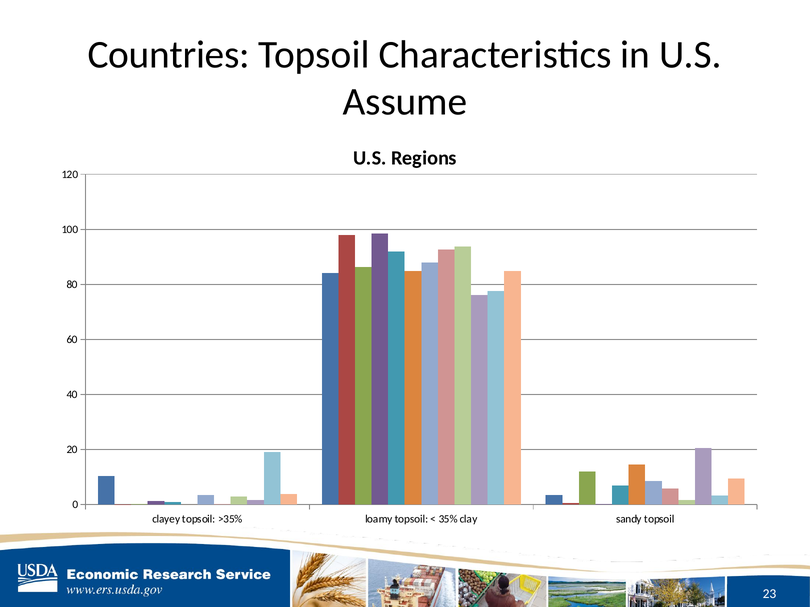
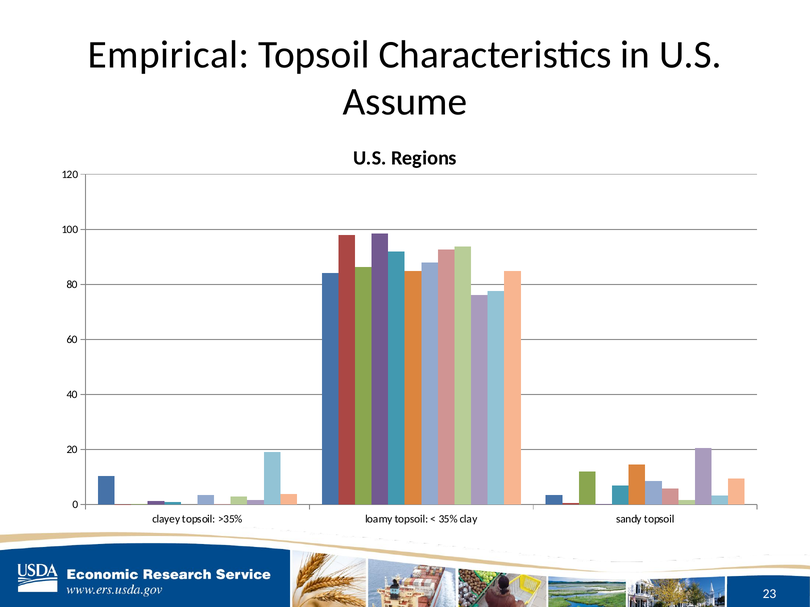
Countries: Countries -> Empirical (168, 55)
